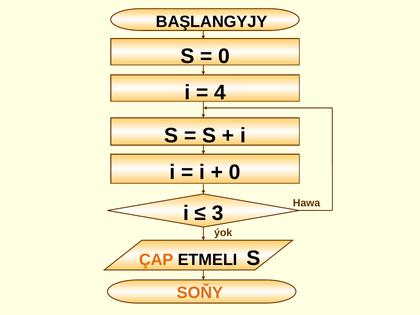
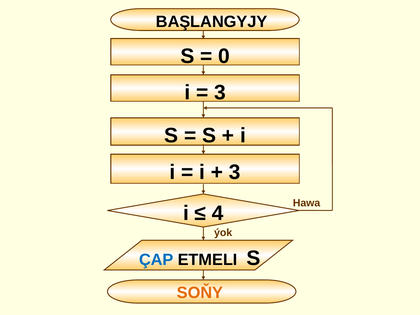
4: 4 -> 3 (220, 93)
0: 0 -> 3 (235, 172)
3: 3 -> 4 (218, 213)
ÇAP colour: orange -> blue (156, 260)
